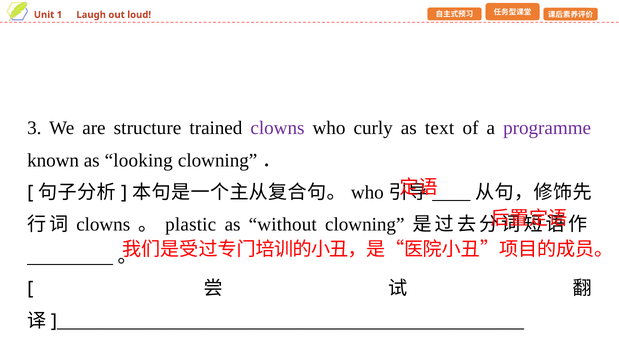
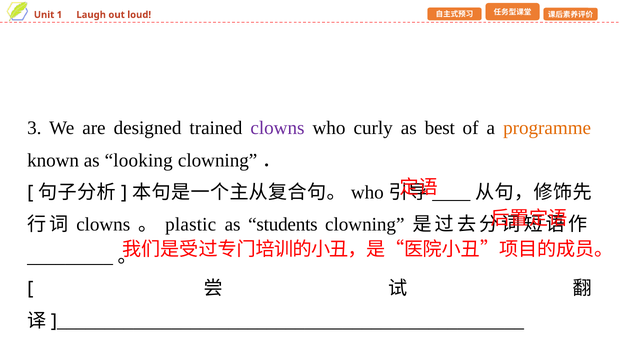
structure: structure -> designed (148, 128)
text: text -> best (440, 128)
programme colour: purple -> orange (547, 128)
without: without -> students (283, 225)
